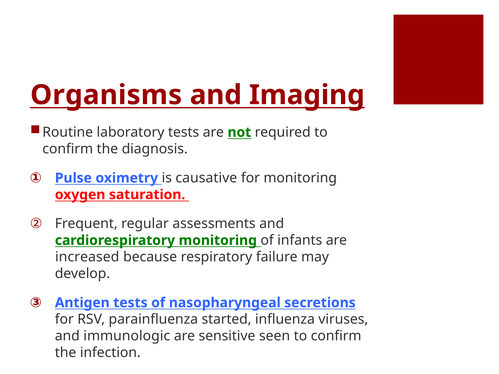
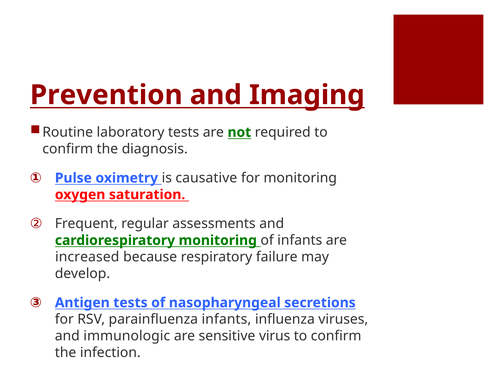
Organisms: Organisms -> Prevention (106, 95)
parainfluenza started: started -> infants (226, 320)
seen: seen -> virus (275, 336)
